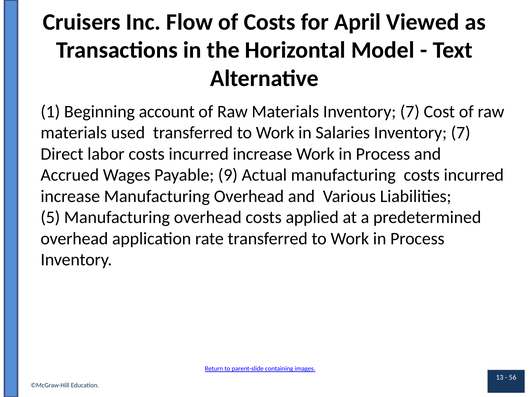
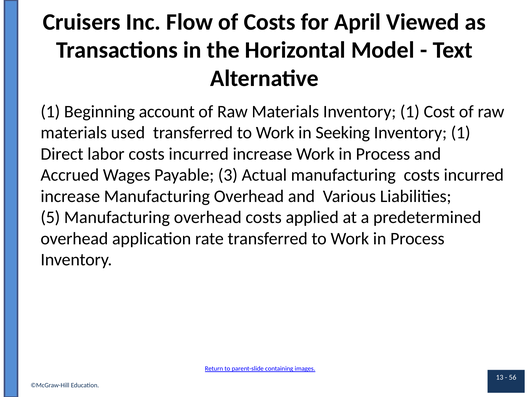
Materials Inventory 7: 7 -> 1 (410, 111)
Salaries: Salaries -> Seeking (343, 133)
7: 7 -> 1 (461, 133)
9: 9 -> 3 (228, 175)
